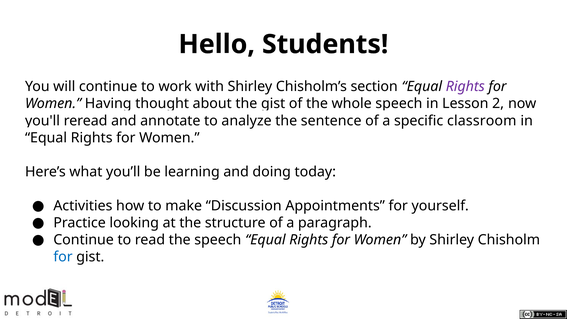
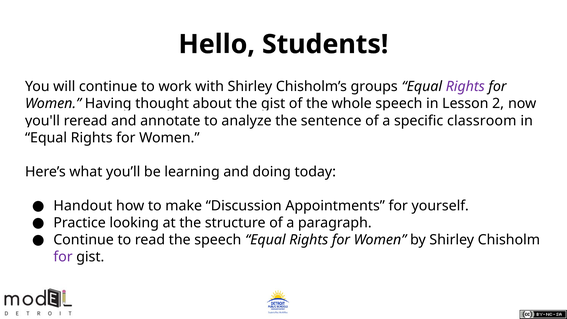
section: section -> groups (374, 87)
Activities: Activities -> Handout (83, 206)
for colour: blue -> purple (63, 257)
